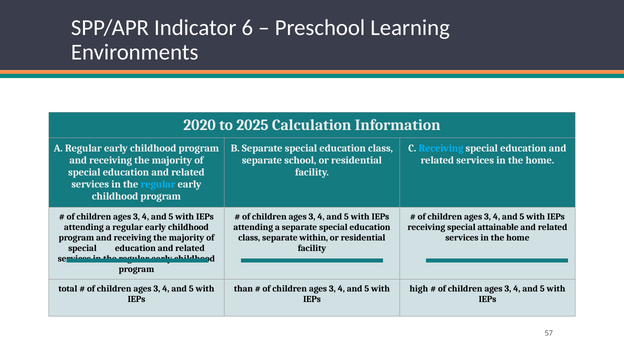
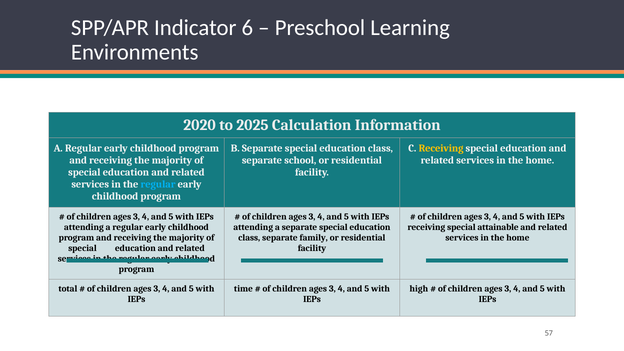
Receiving colour: light blue -> yellow (441, 149)
within: within -> family (314, 238)
than: than -> time (243, 289)
